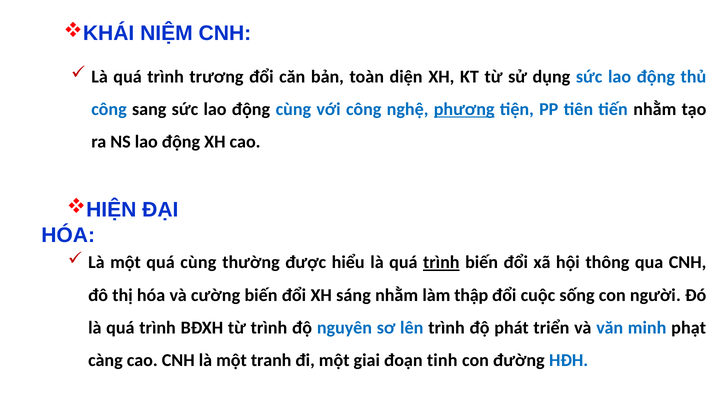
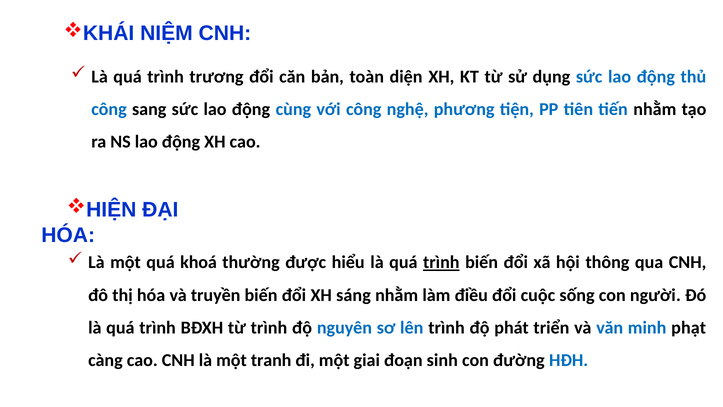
phương underline: present -> none (464, 109)
quá cùng: cùng -> khoá (199, 262)
cường: cường -> truyền (216, 295)
thập: thập -> điều (471, 295)
tinh: tinh -> sinh (442, 360)
